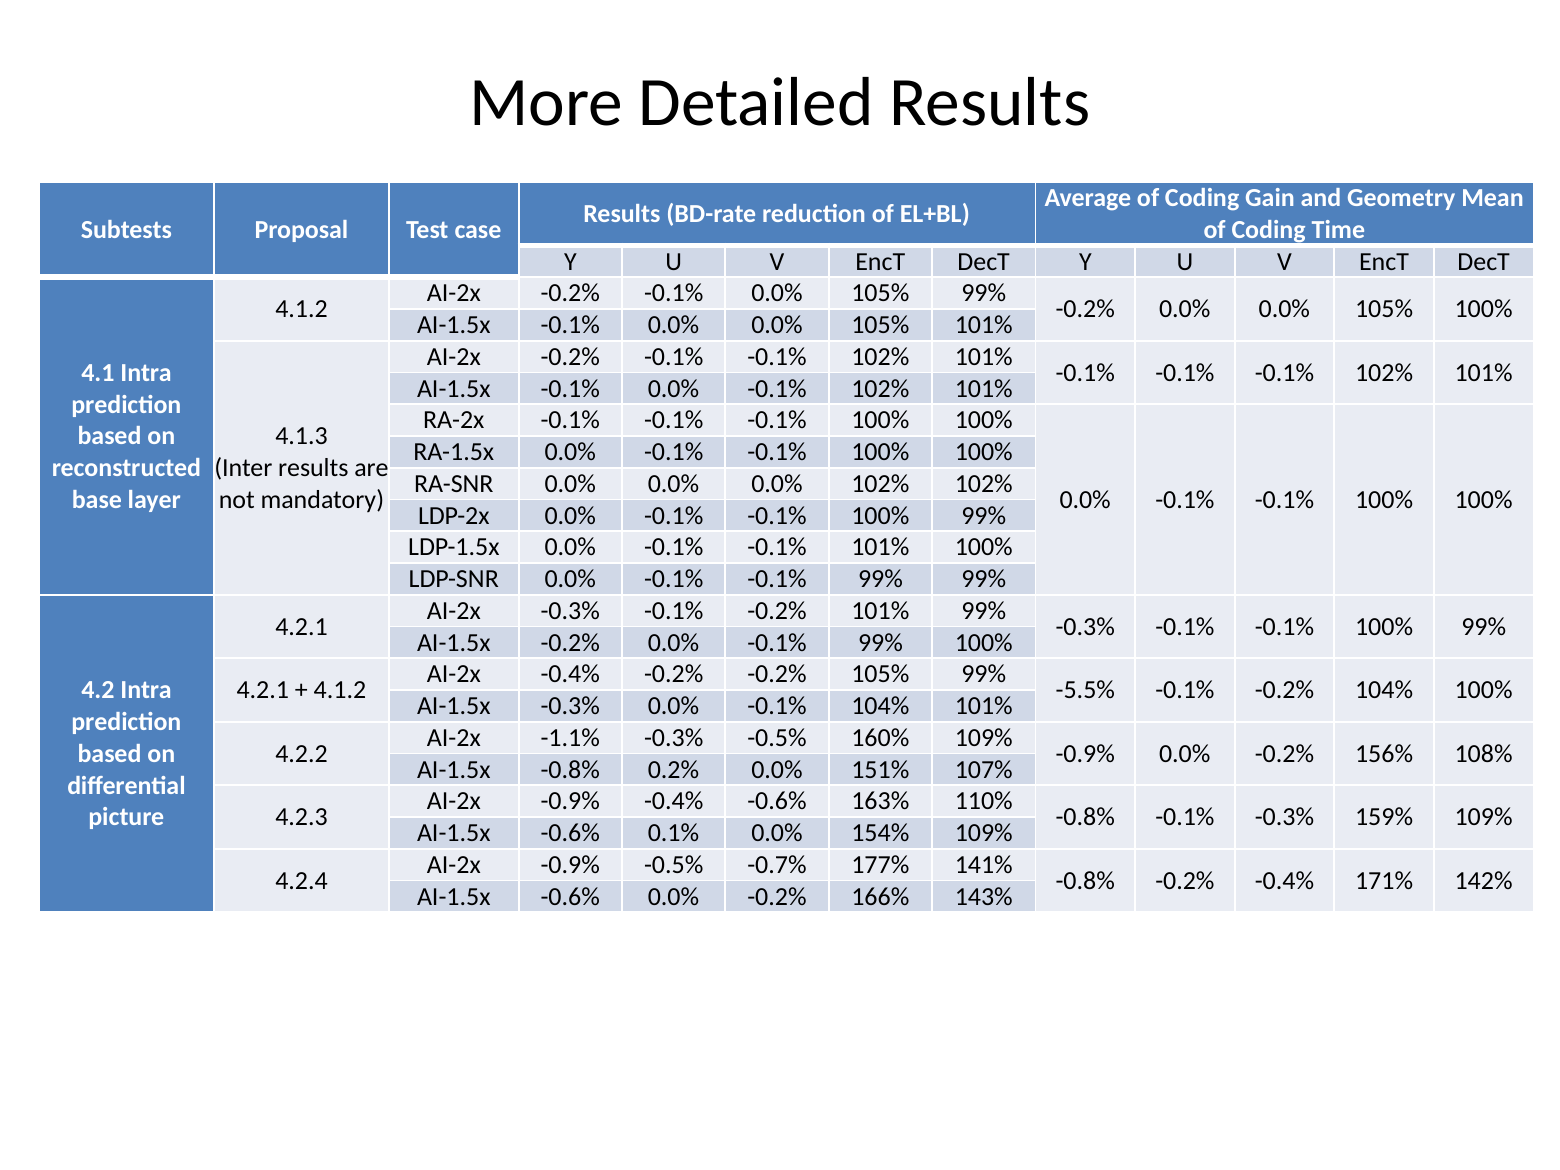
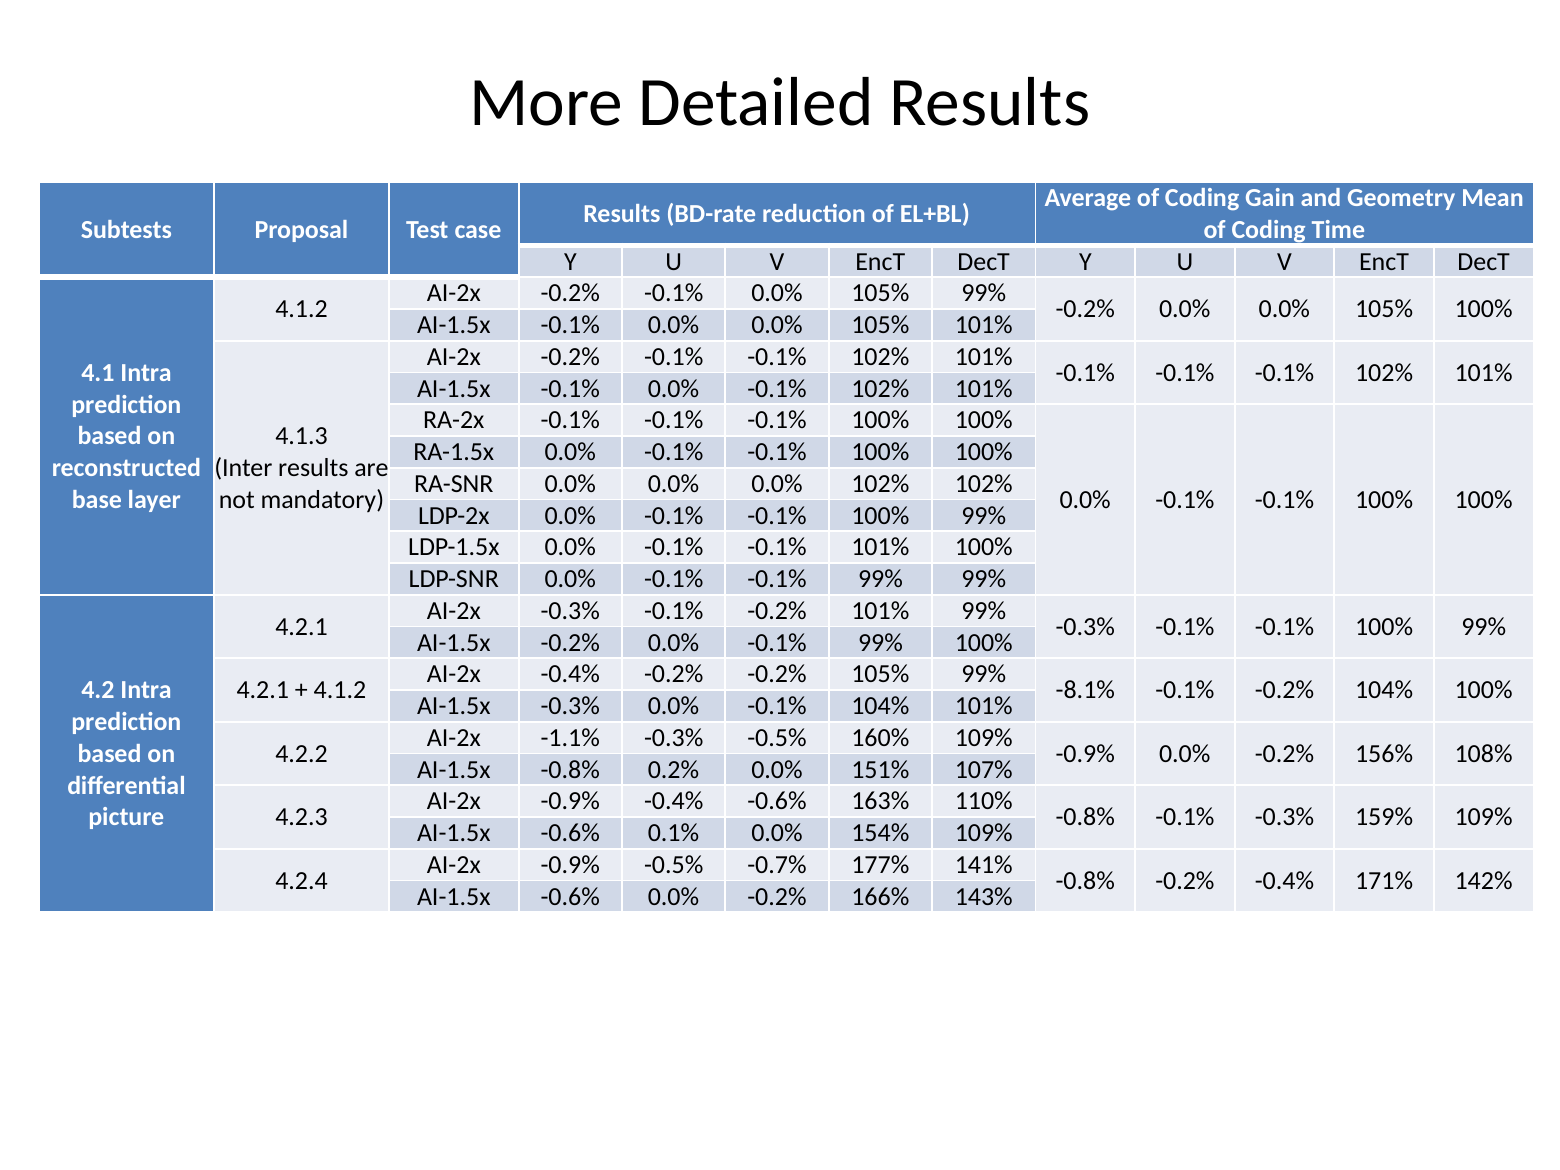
-5.5%: -5.5% -> -8.1% (1085, 690)
